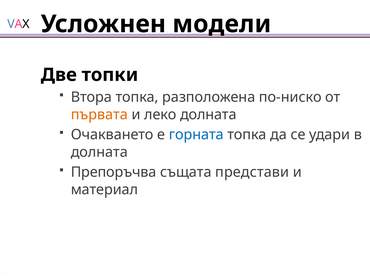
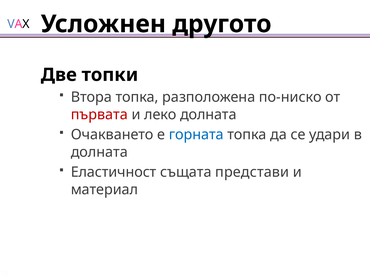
модели: модели -> другото (222, 24)
първата colour: orange -> red (99, 114)
Препоръчва: Препоръчва -> Еластичност (114, 172)
